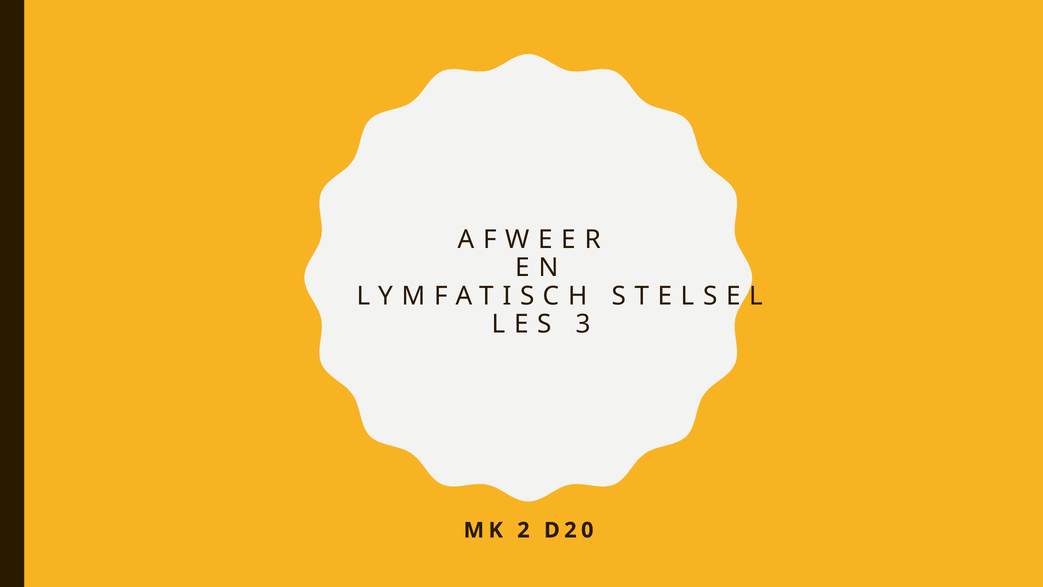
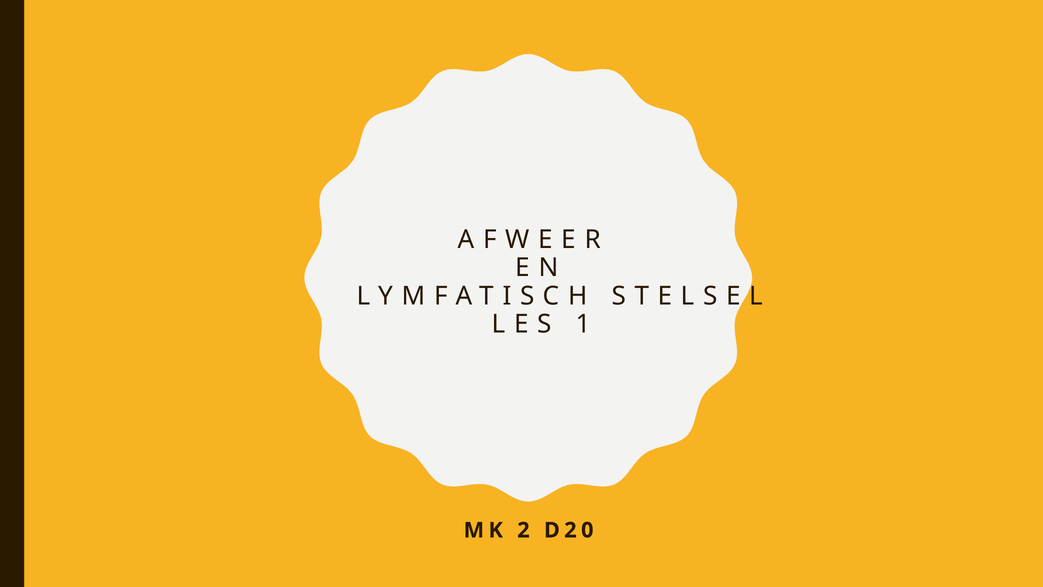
3: 3 -> 1 (583, 324)
